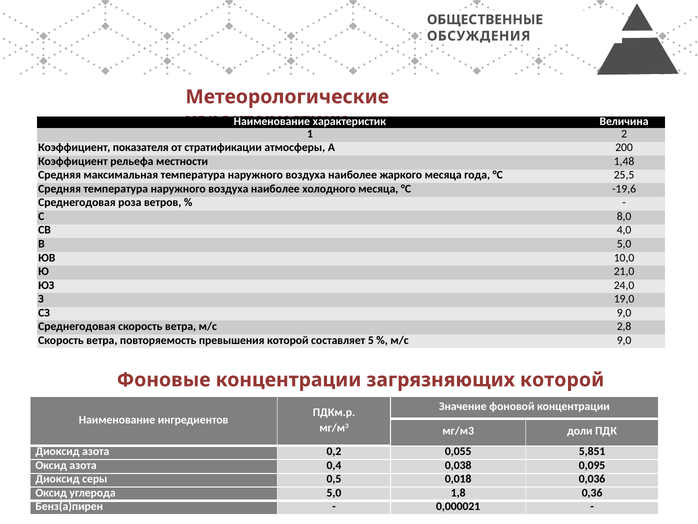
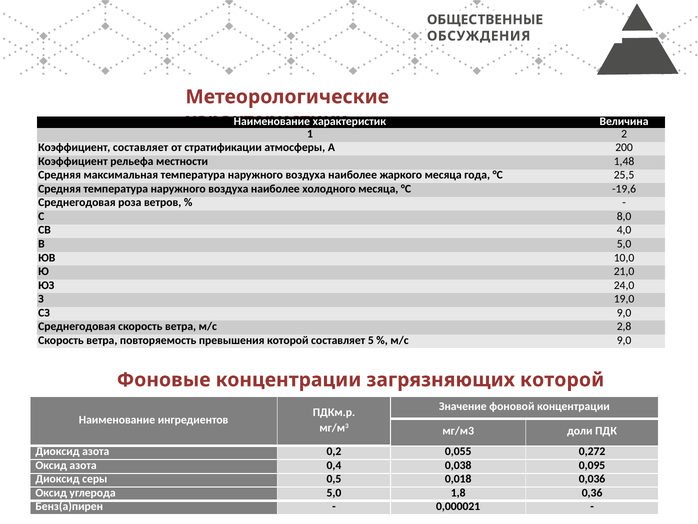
Коэффициент показателя: показателя -> составляет (141, 147)
5,851: 5,851 -> 0,272 (592, 451)
